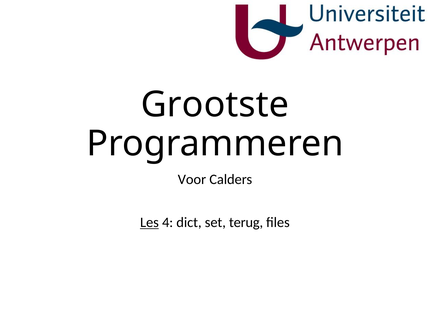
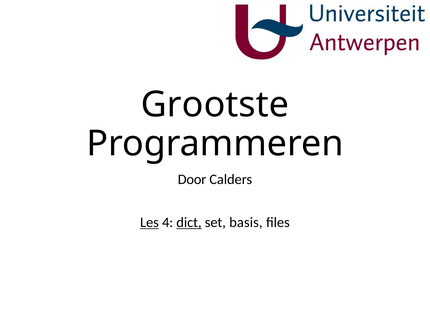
Voor: Voor -> Door (192, 179)
dict underline: none -> present (189, 222)
terug: terug -> basis (246, 222)
